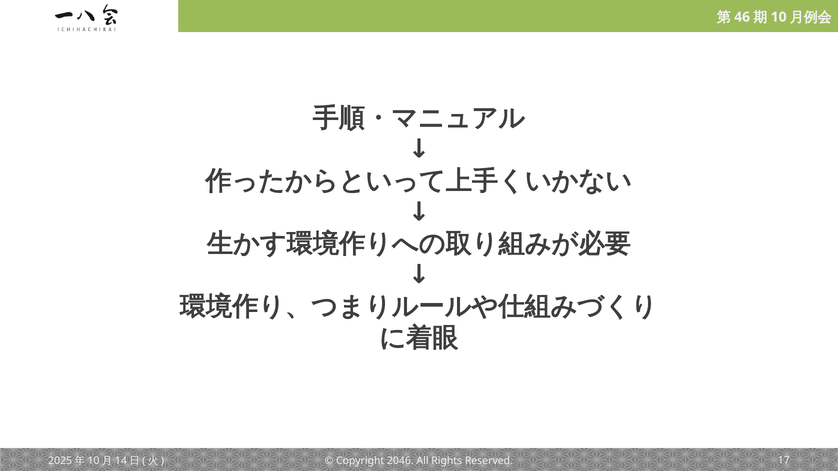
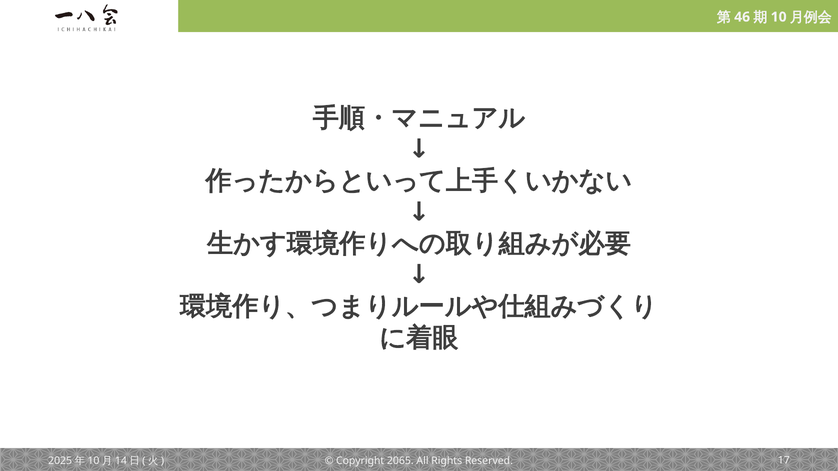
2046: 2046 -> 2065 (400, 461)
